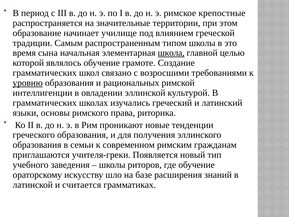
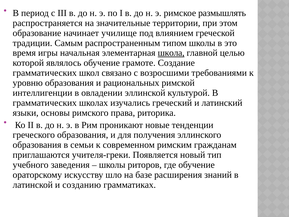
крепостные: крепостные -> размышлять (222, 13)
сына: сына -> игры (48, 53)
уровню underline: present -> none (28, 83)
считается: считается -> созданию (82, 185)
